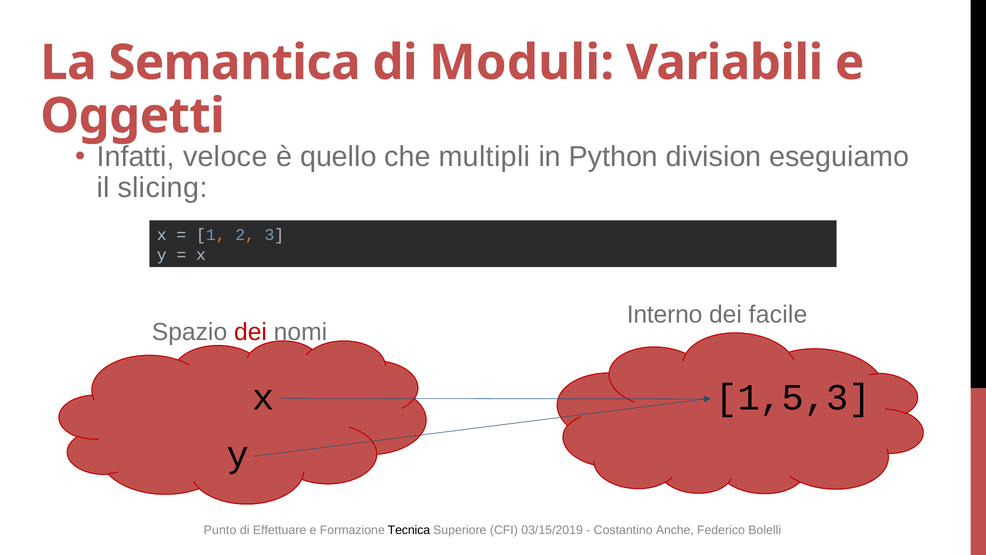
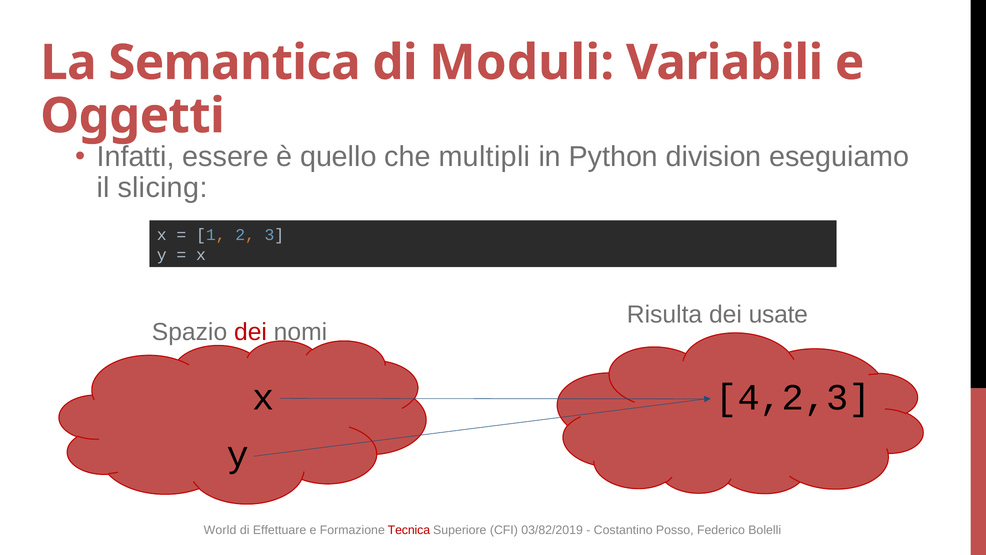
veloce: veloce -> essere (225, 157)
Interno: Interno -> Risulta (664, 314)
facile: facile -> usate (778, 314)
1,5,3: 1,5,3 -> 4,2,3 (793, 397)
Punto: Punto -> World (220, 530)
Tecnica colour: black -> red (409, 530)
03/15/2019: 03/15/2019 -> 03/82/2019 (552, 530)
Anche: Anche -> Posso (675, 530)
